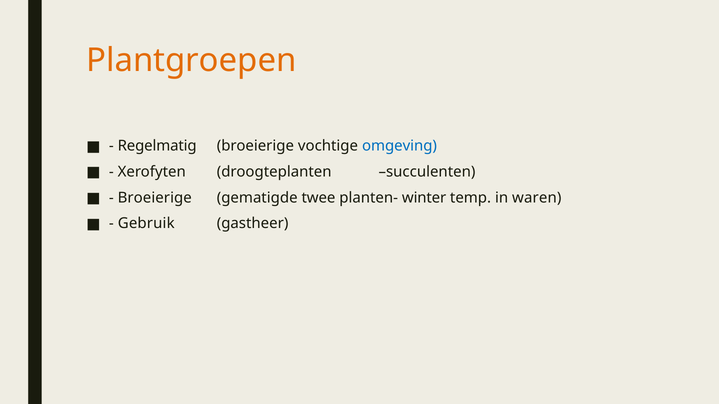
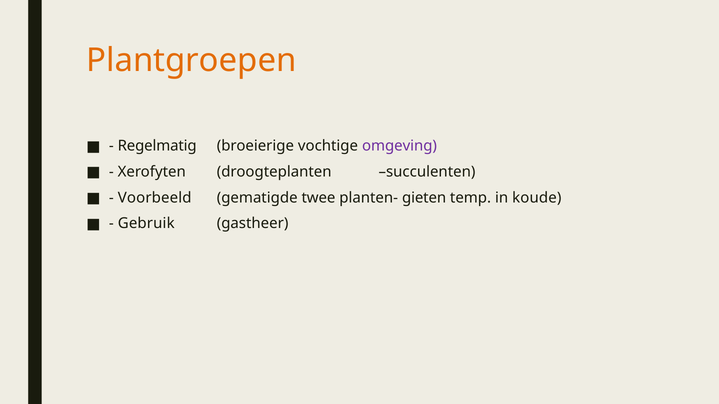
omgeving colour: blue -> purple (399, 146)
Broeierige: Broeierige -> Voorbeeld (155, 198)
winter: winter -> gieten (424, 198)
waren: waren -> koude (537, 198)
